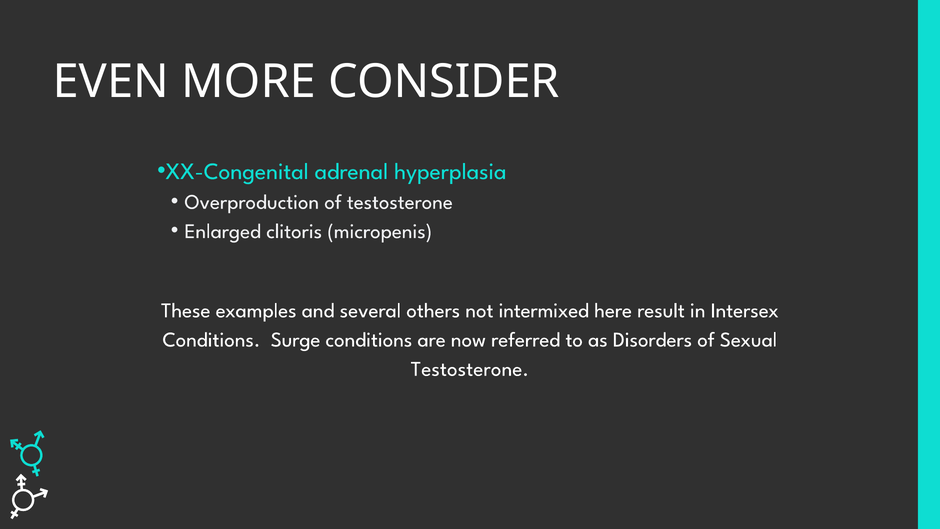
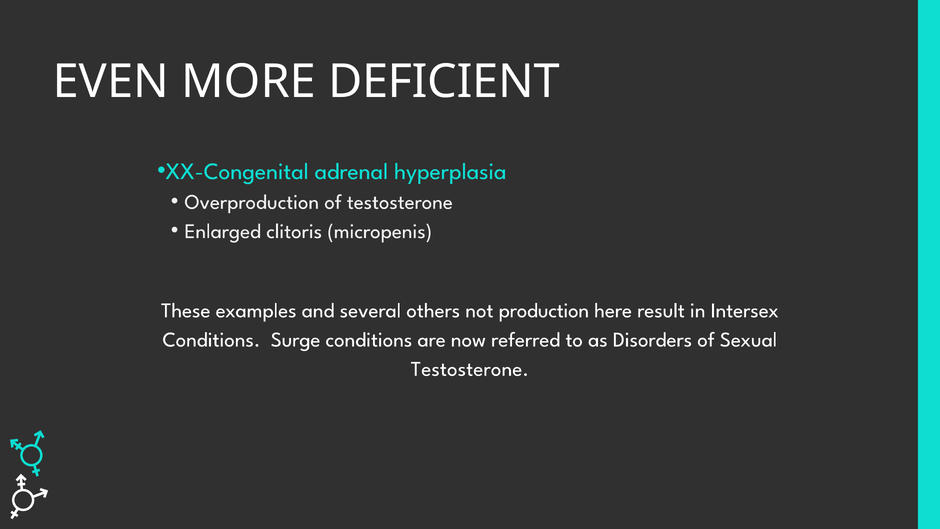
CONSIDER: CONSIDER -> DEFICIENT (444, 82)
intermixed: intermixed -> production (544, 310)
